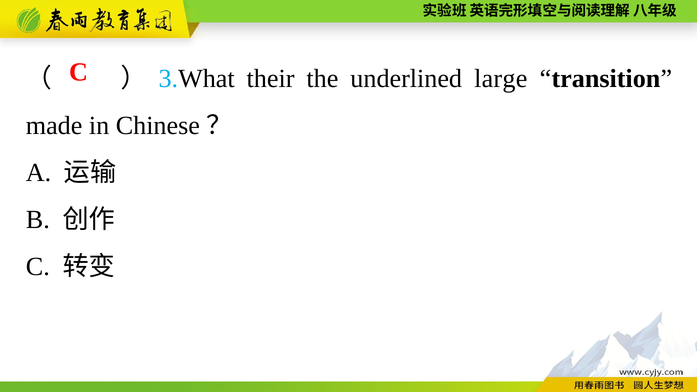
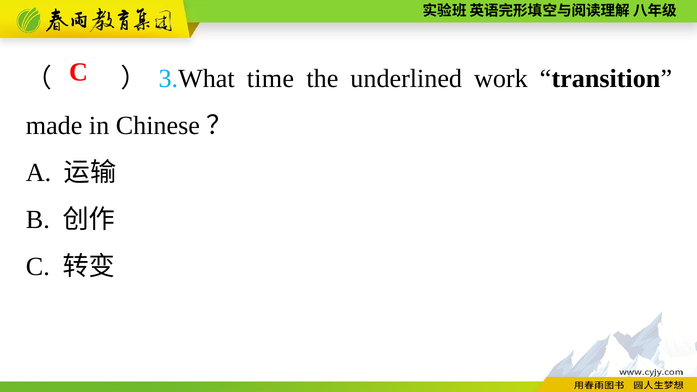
their: their -> time (270, 78)
large: large -> work (501, 78)
